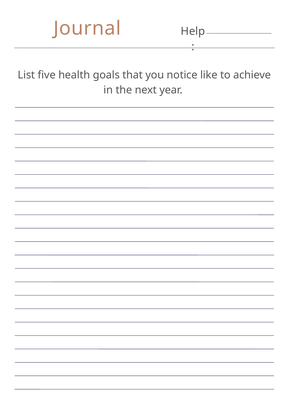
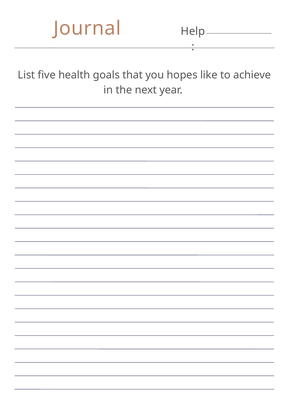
notice: notice -> hopes (182, 75)
